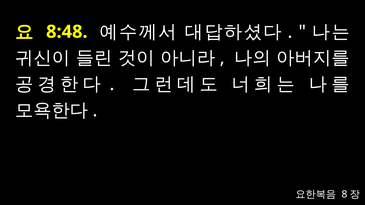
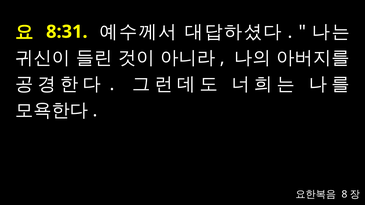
8:48: 8:48 -> 8:31 (67, 32)
